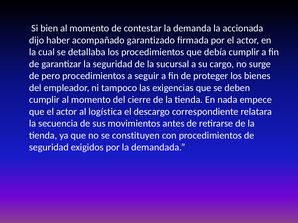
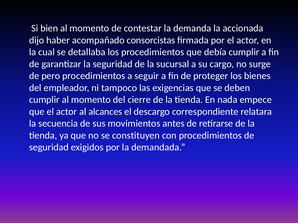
garantizado: garantizado -> consorcistas (151, 40)
logística: logística -> alcances (105, 112)
